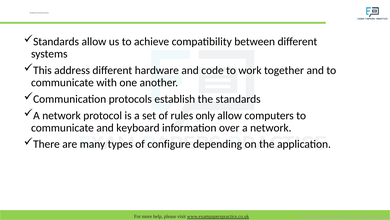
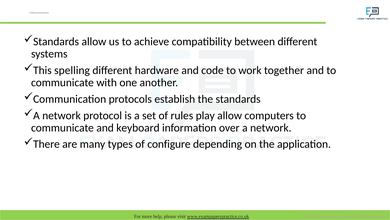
address: address -> spelling (72, 70)
only: only -> play (205, 115)
